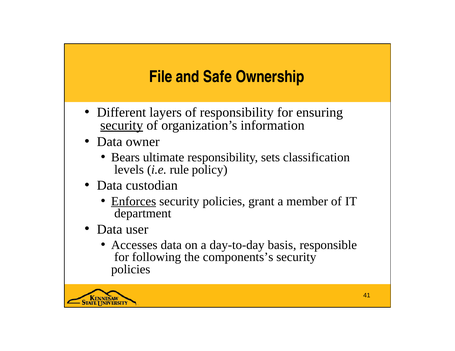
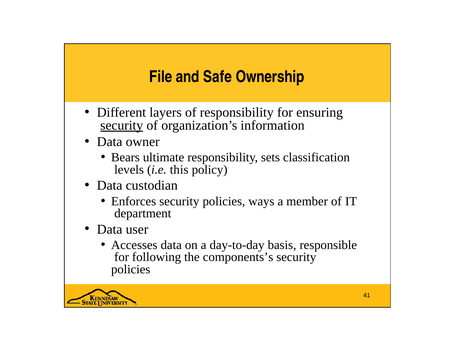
rule: rule -> this (179, 170)
Enforces underline: present -> none (134, 202)
grant: grant -> ways (261, 202)
